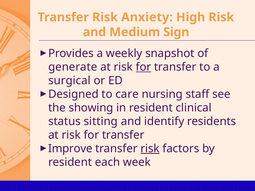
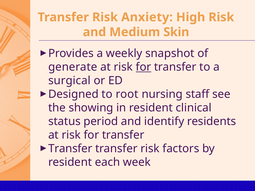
Sign: Sign -> Skin (176, 32)
care: care -> root (127, 94)
sitting: sitting -> period (101, 122)
Improve: Improve -> Transfer (70, 149)
risk underline: present -> none (150, 149)
